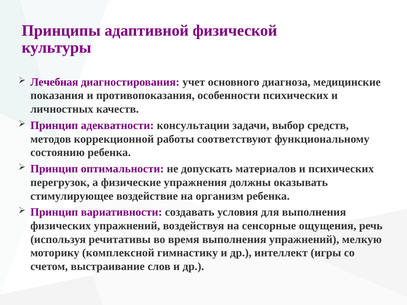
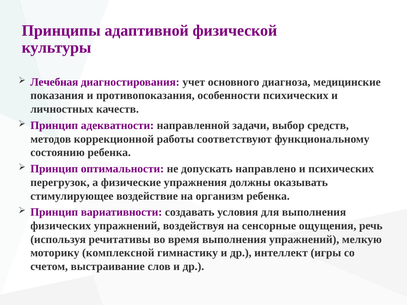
консультации: консультации -> направленной (193, 126)
материалов: материалов -> направлено (266, 169)
